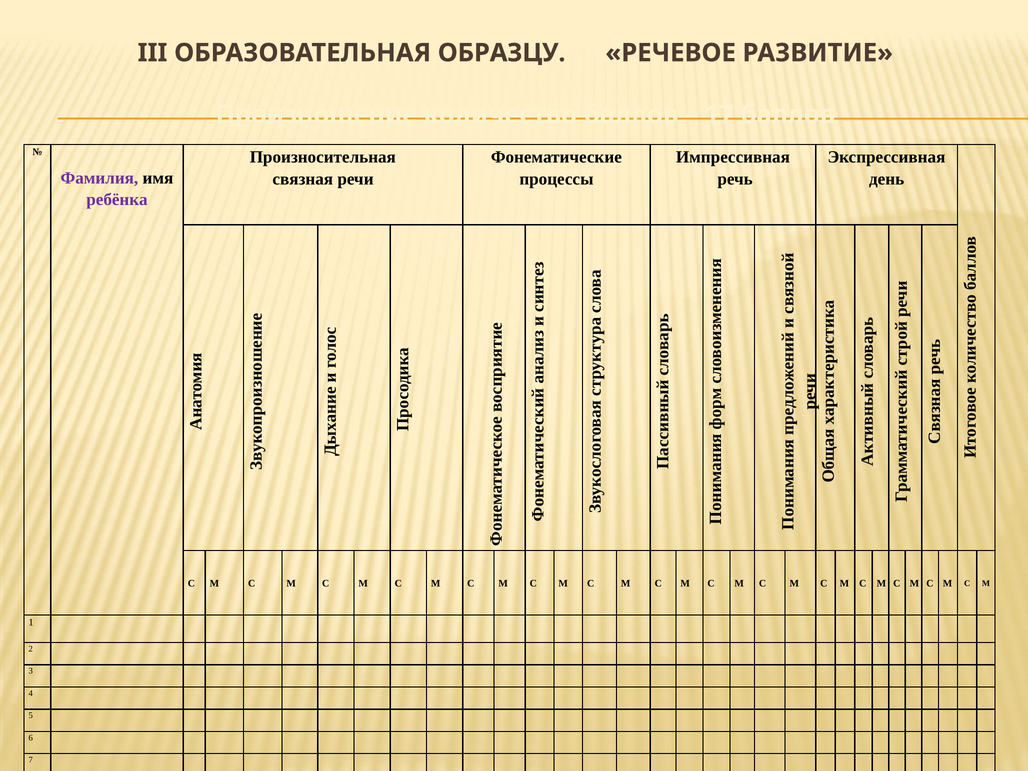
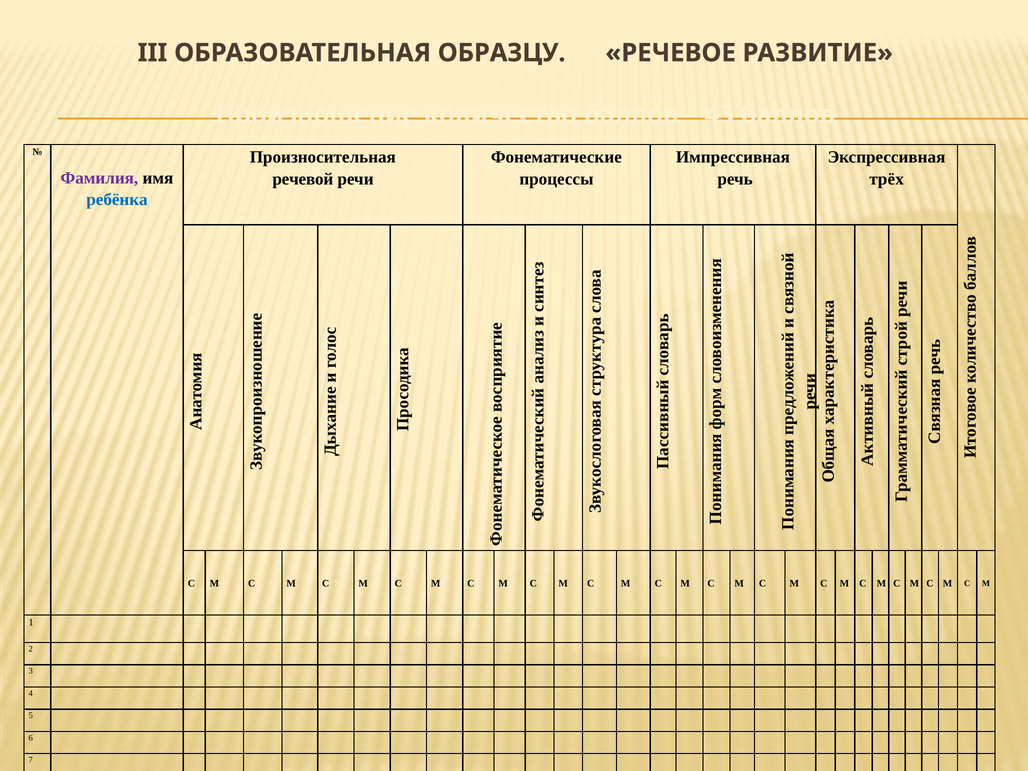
17: 17 -> 43 (719, 115)
связная: связная -> речевой (303, 179)
день: день -> трёх (887, 179)
ребёнка colour: purple -> blue (117, 200)
